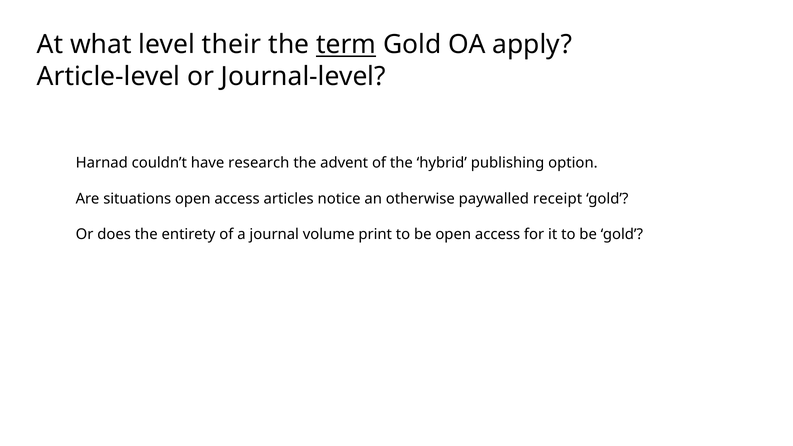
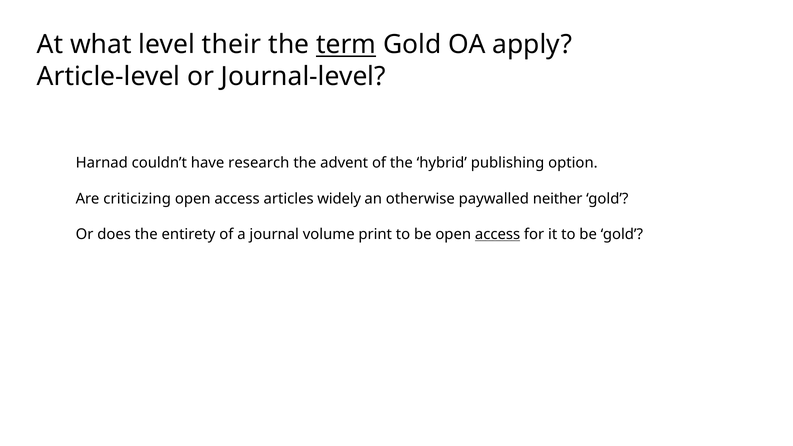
situations: situations -> criticizing (137, 199)
notice: notice -> widely (339, 199)
receipt: receipt -> neither (558, 199)
access underline: none -> present (498, 234)
